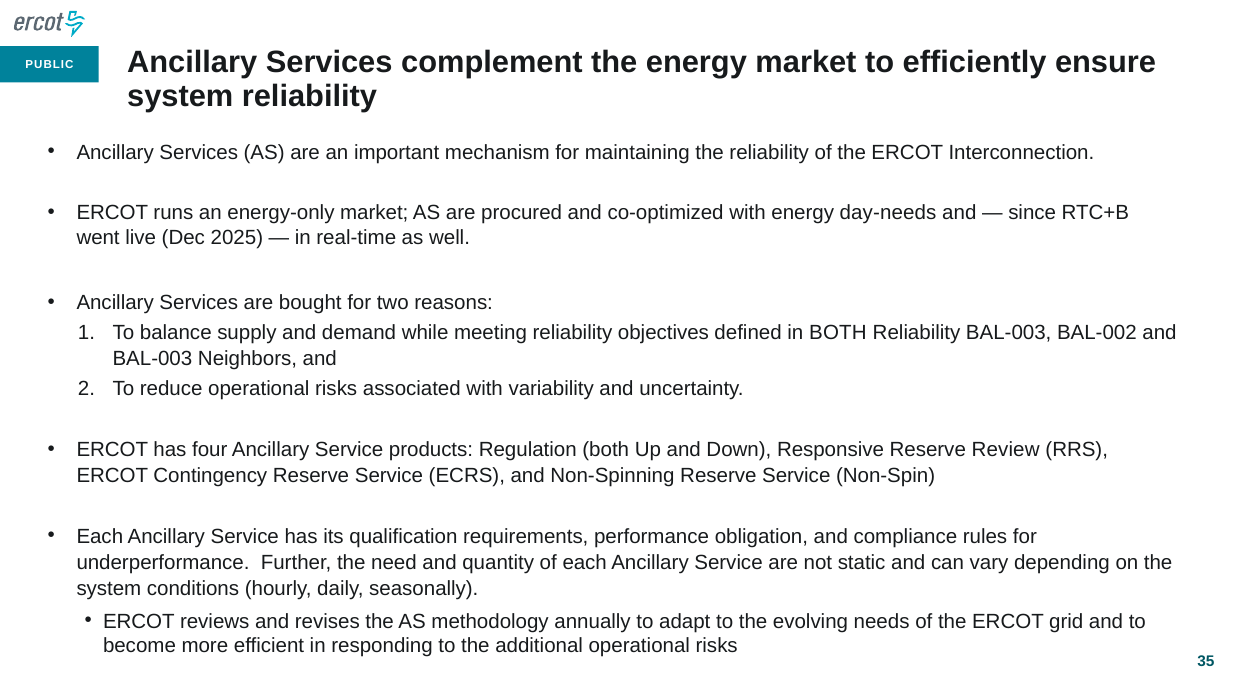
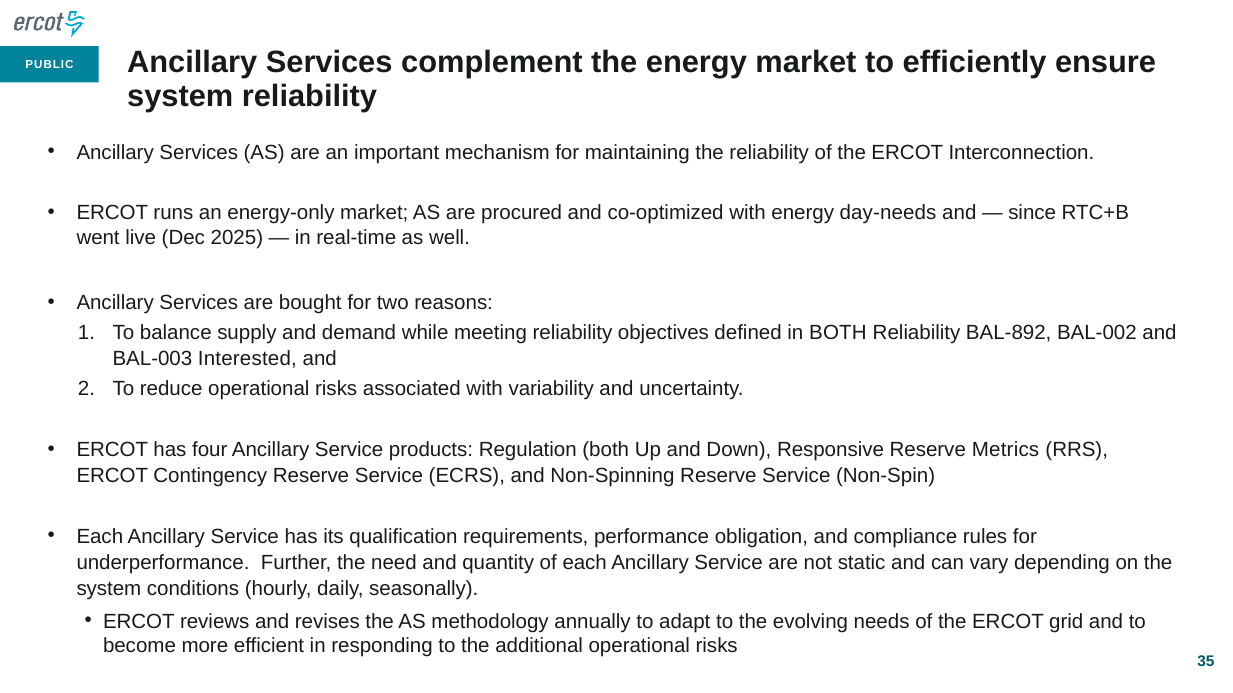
Reliability BAL-003: BAL-003 -> BAL-892 (1009, 333)
Neighbors: Neighbors -> Interested (247, 359)
Review: Review -> Metrics (1006, 450)
